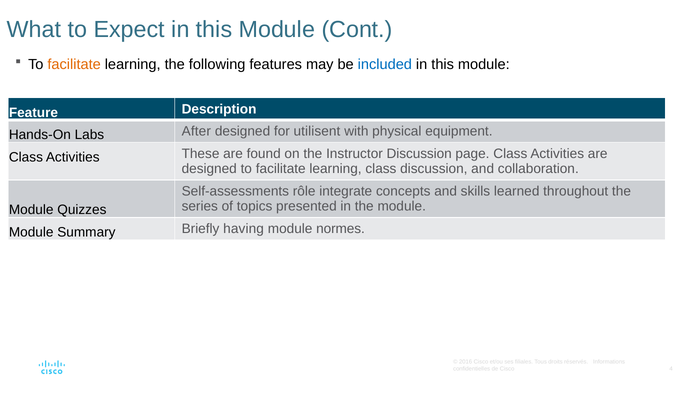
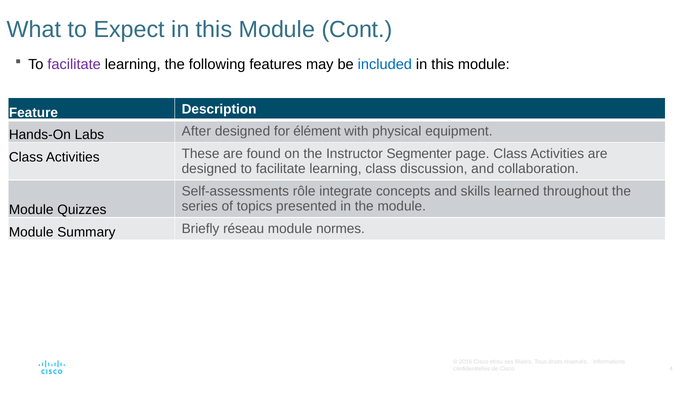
facilitate colour: orange -> purple (74, 64)
utilisent: utilisent -> élément (317, 131)
Instructor Discussion: Discussion -> Segmenter (419, 154)
having: having -> réseau (244, 229)
